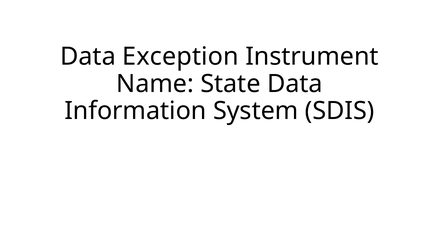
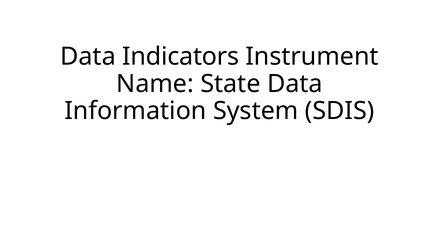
Exception: Exception -> Indicators (181, 57)
